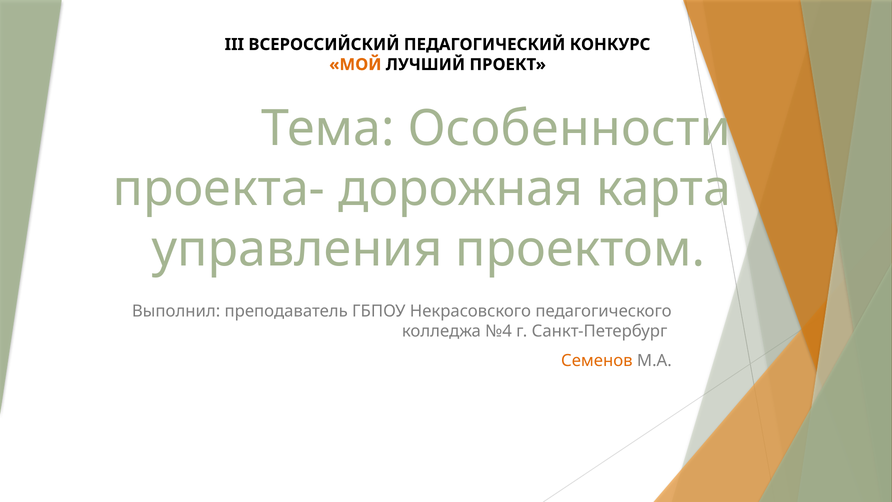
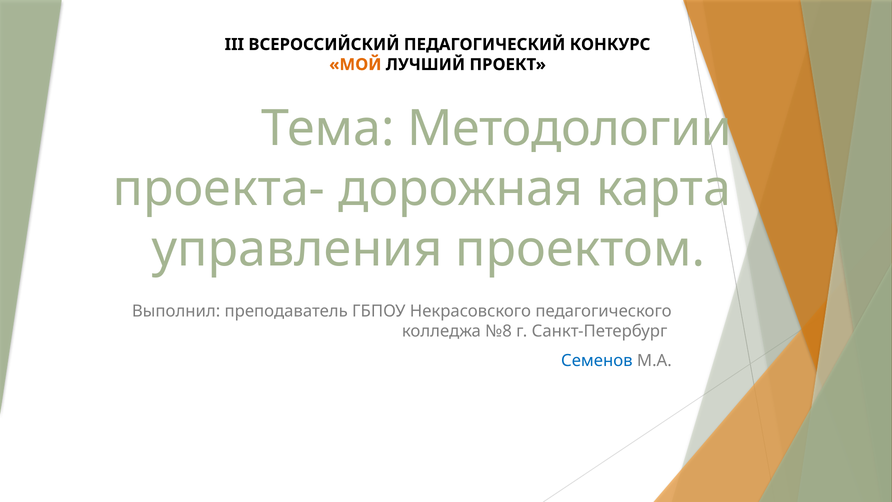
Особенности: Особенности -> Методологии (570, 128)
№4: №4 -> №8 (499, 331)
Семенов colour: orange -> blue (597, 360)
